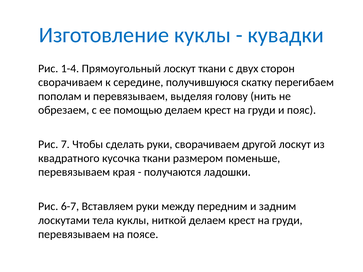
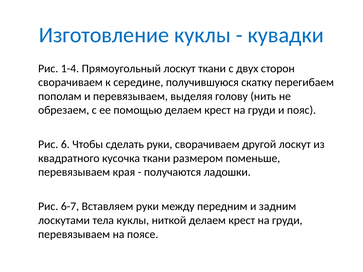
7: 7 -> 6 (65, 145)
